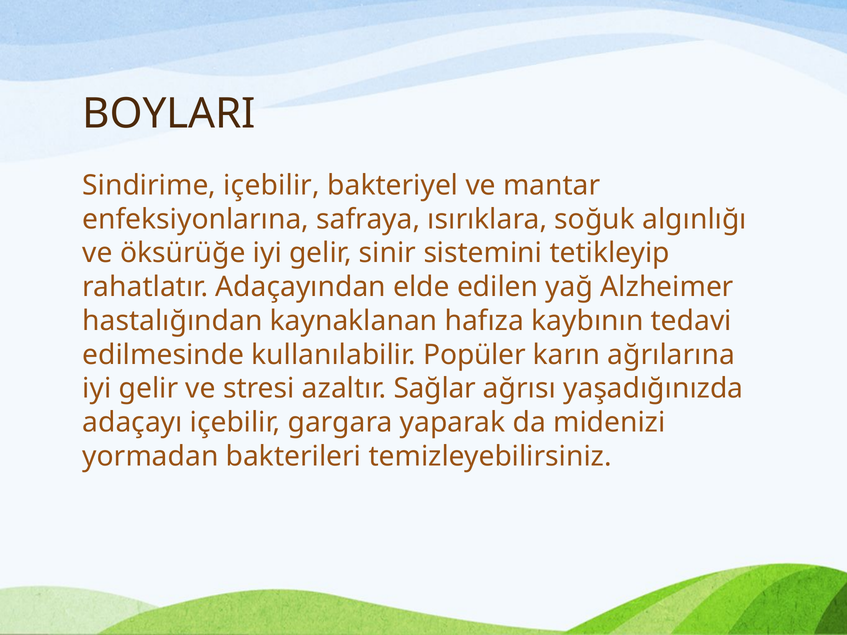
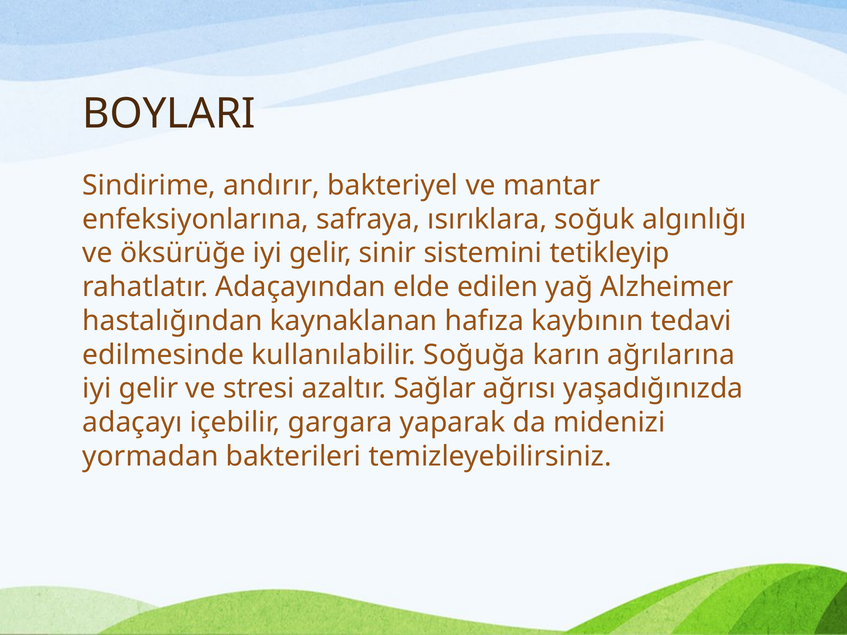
Sindirime içebilir: içebilir -> andırır (272, 185)
Popüler: Popüler -> Soğuğa (474, 355)
